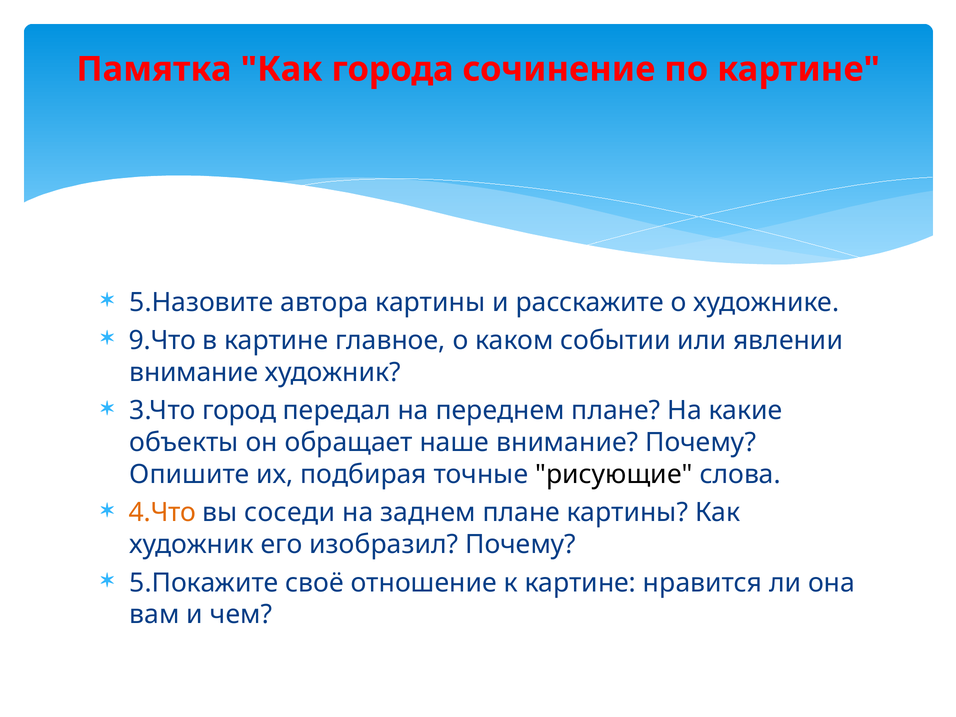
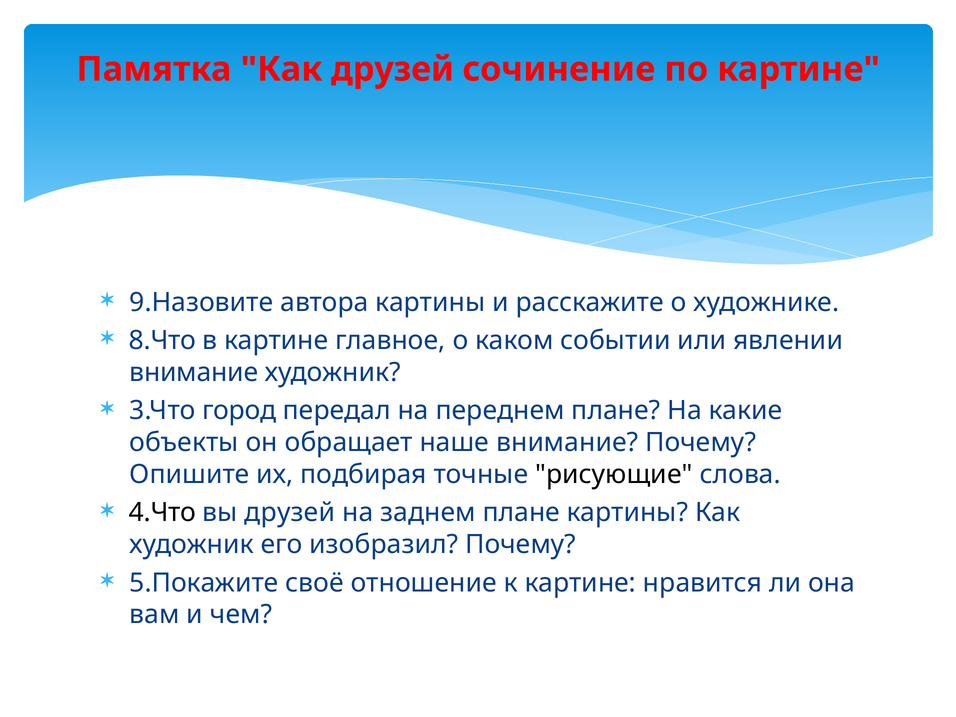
Как города: города -> друзей (393, 69)
5.Назовите: 5.Назовите -> 9.Назовите (201, 302)
9.Что: 9.Что -> 8.Что (163, 341)
4.Что colour: orange -> black (163, 513)
вы соседи: соседи -> друзей (290, 513)
